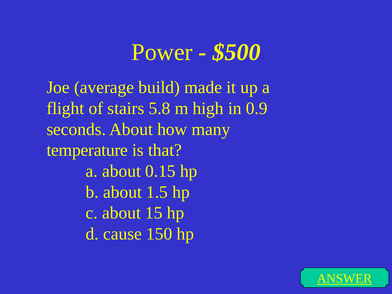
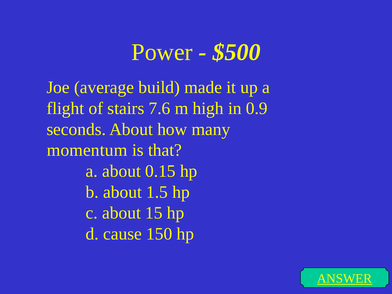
5.8: 5.8 -> 7.6 (159, 108)
temperature: temperature -> momentum (87, 150)
